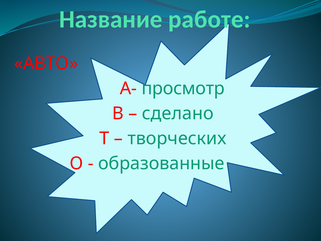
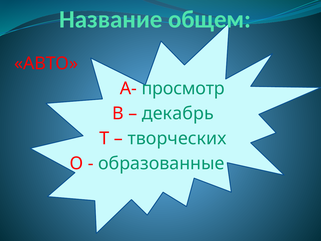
работе: работе -> общем (210, 19)
сделано: сделано -> декабрь (178, 113)
